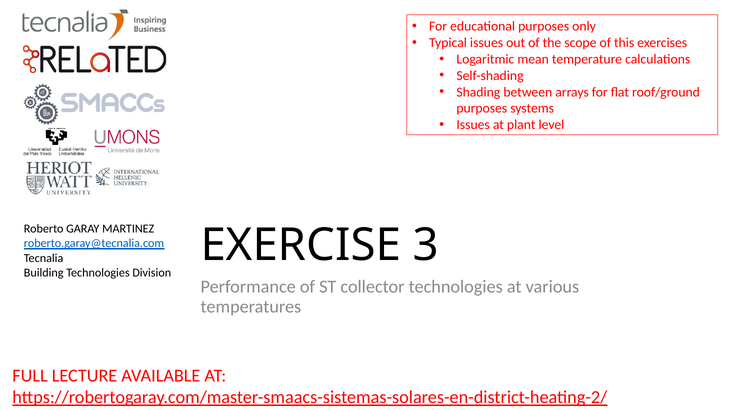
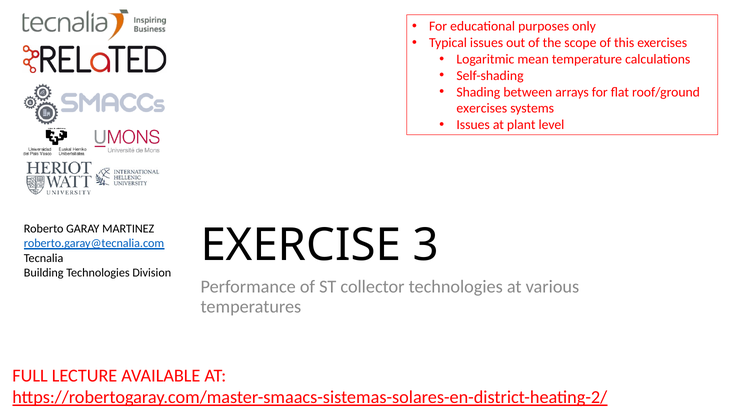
purposes: purposes -> exercises (482, 108)
